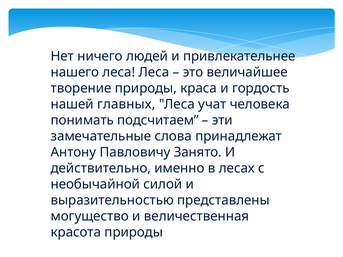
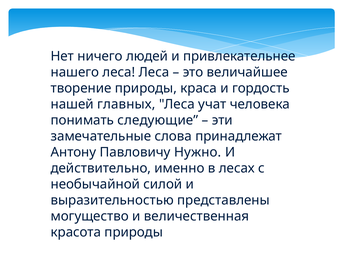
подсчитаем: подсчитаем -> следующие (158, 120)
Занято: Занято -> Нужно (198, 152)
